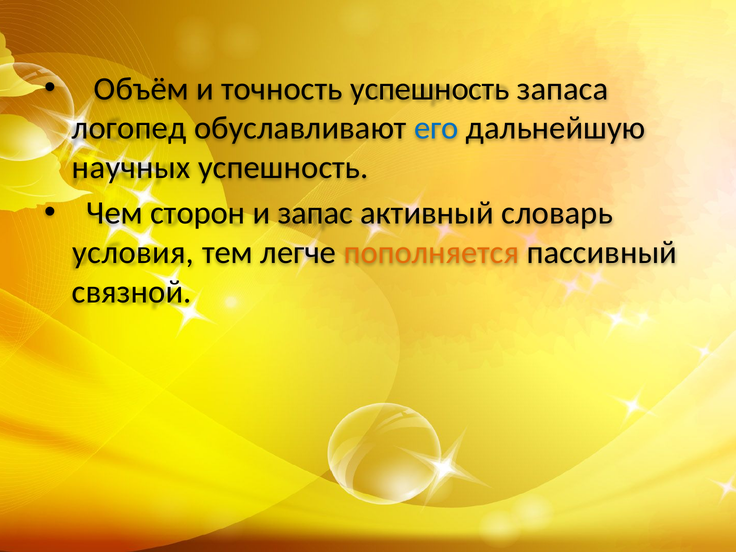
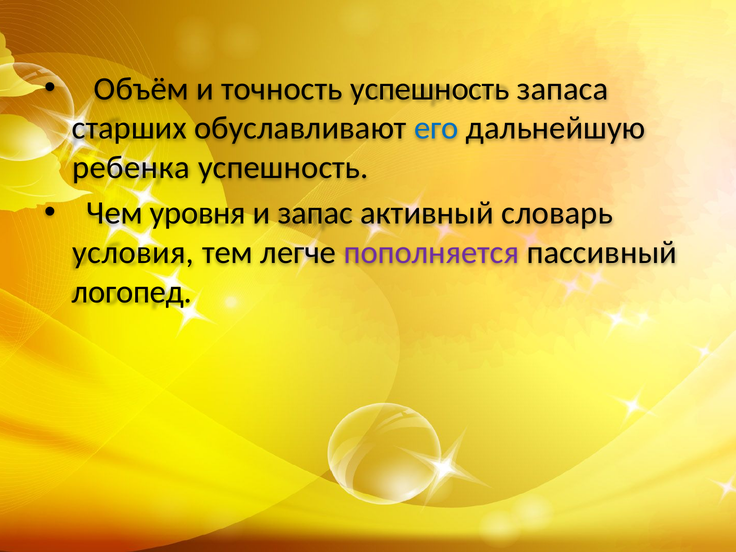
логопед: логопед -> старших (129, 128)
научных: научных -> ребенка (131, 167)
сторон: сторон -> уровня (198, 213)
пополняется colour: orange -> purple (431, 252)
связной: связной -> логопед (132, 292)
